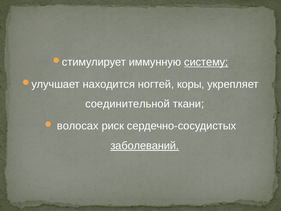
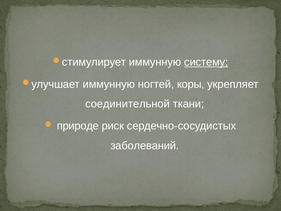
находится: находится -> иммунную (109, 84)
волосах: волосах -> природе (78, 126)
заболеваний underline: present -> none (145, 146)
